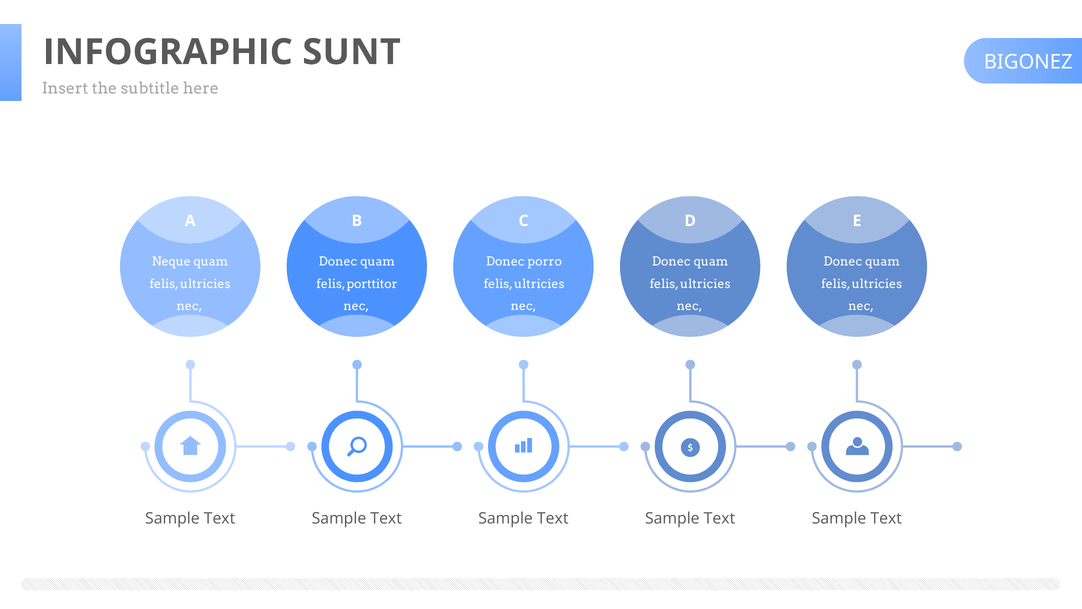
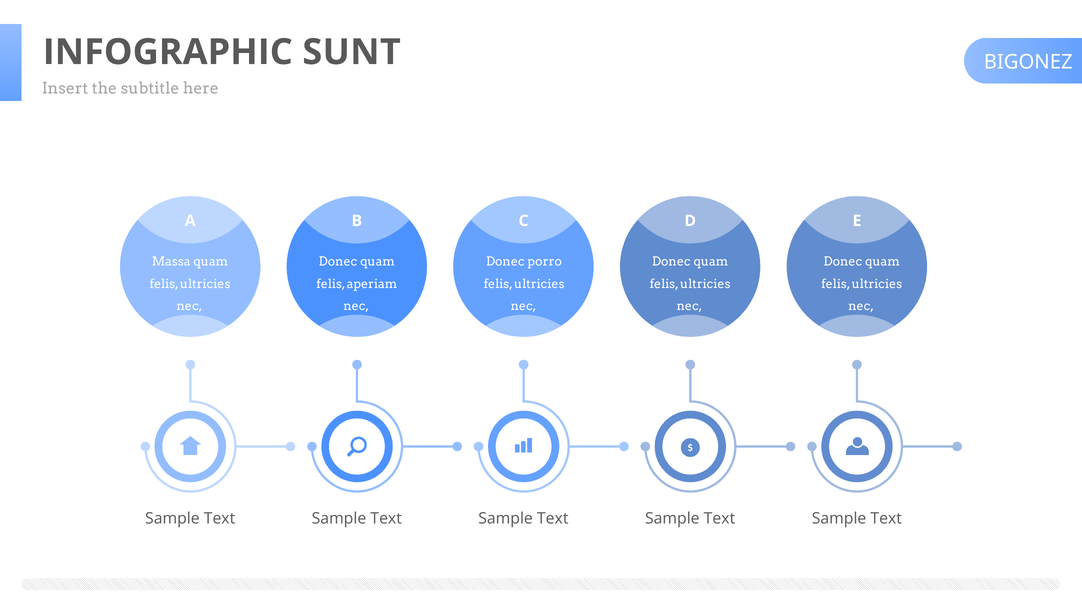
Neque: Neque -> Massa (171, 261)
porttitor: porttitor -> aperiam (372, 284)
